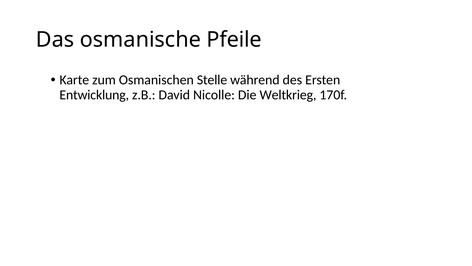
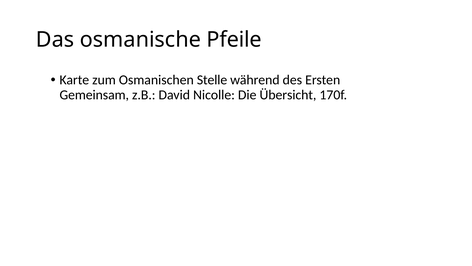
Entwicklung: Entwicklung -> Gemeinsam (94, 95)
Weltkrieg: Weltkrieg -> Übersicht (288, 95)
